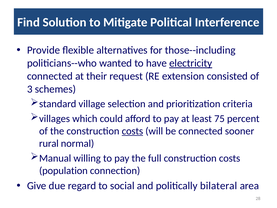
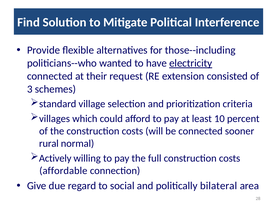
75: 75 -> 10 (219, 118)
costs underline: present -> none (132, 131)
Manual: Manual -> Actively (55, 158)
population: population -> affordable (63, 170)
